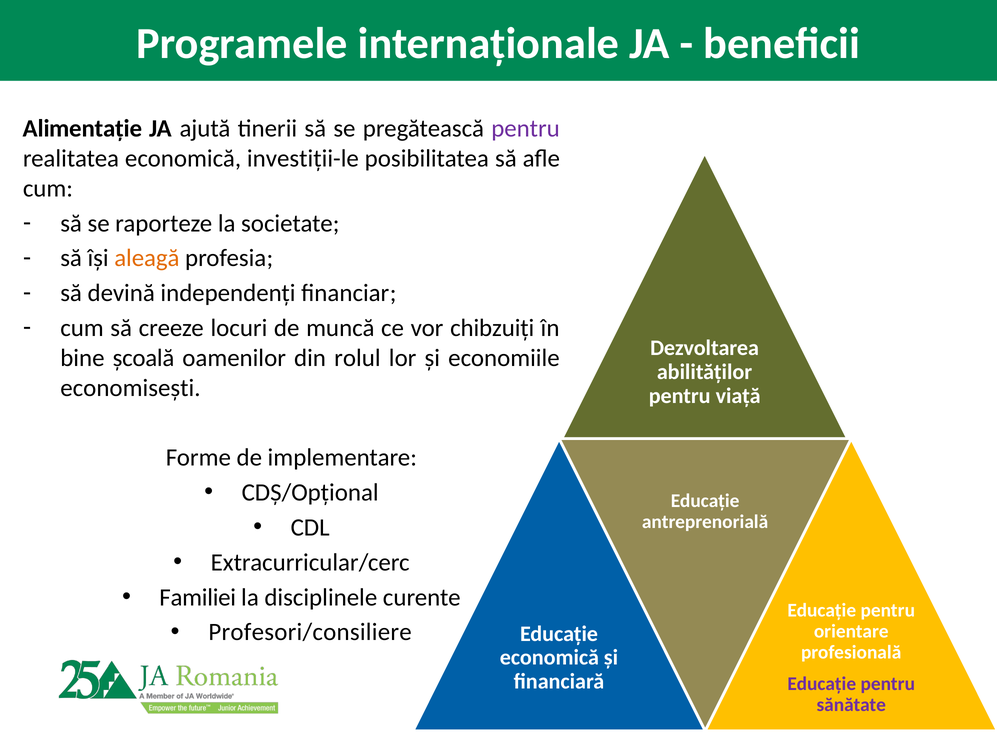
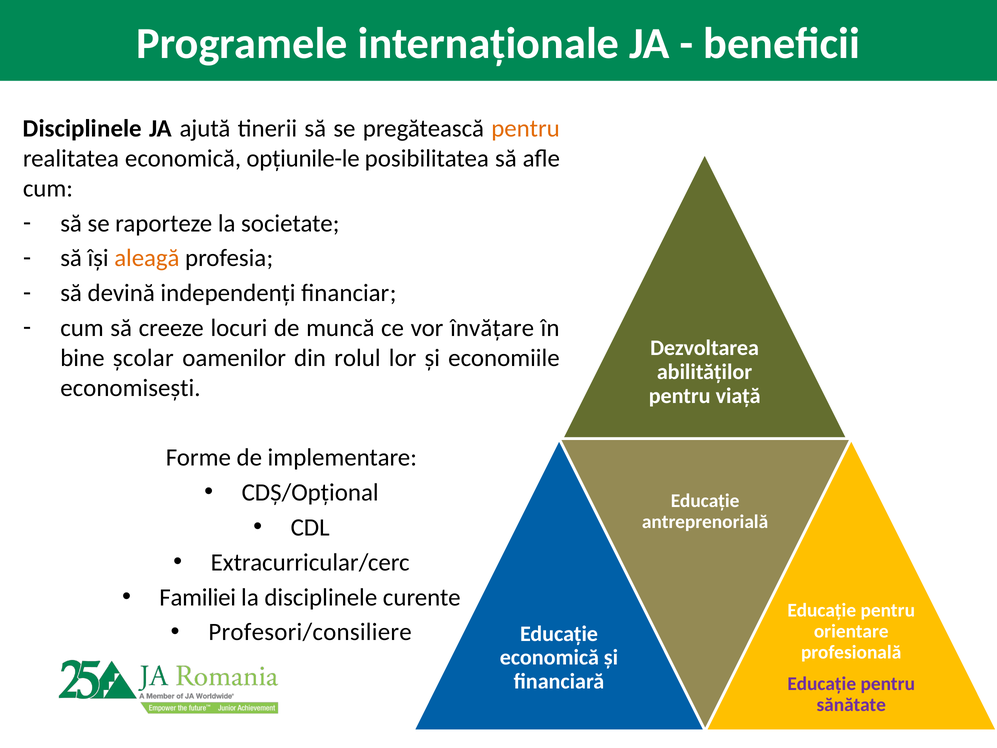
Alimentație: Alimentație -> Disciplinele (82, 129)
pentru colour: purple -> orange (526, 129)
investiții-le: investiții-le -> opțiunile-le (303, 158)
chibzuiți: chibzuiți -> învățare (492, 328)
școală: școală -> școlar (143, 358)
